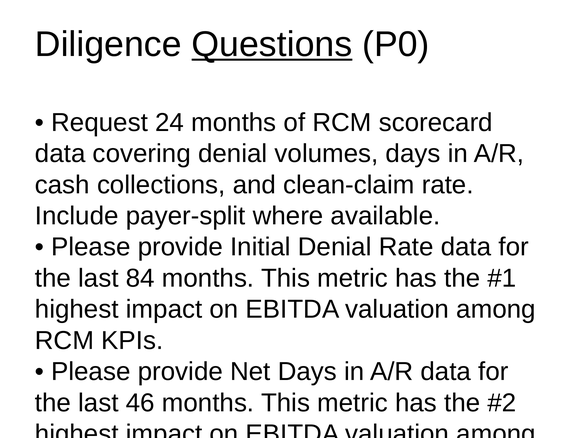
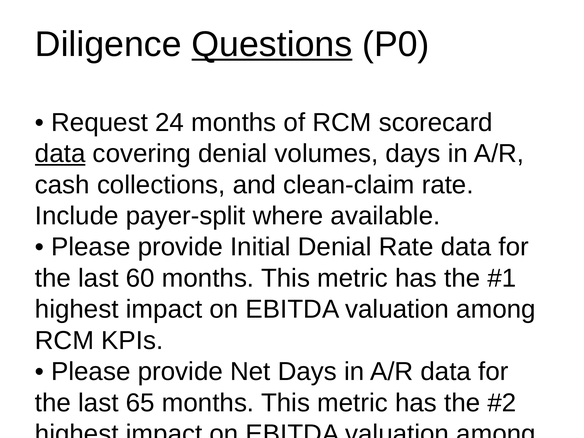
data underline: none -> present (60, 154)
84: 84 -> 60 (140, 278)
46: 46 -> 65 (140, 403)
